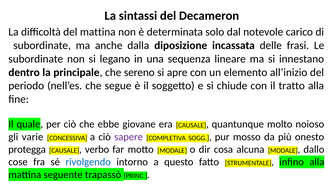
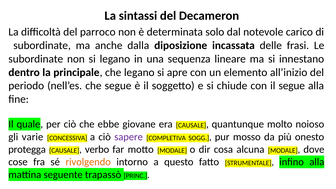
del mattina: mattina -> parroco (98, 32)
che sereno: sereno -> legano (139, 72)
il tratto: tratto -> segue (292, 86)
dallo: dallo -> dove (314, 149)
rivolgendo colour: blue -> orange (88, 162)
